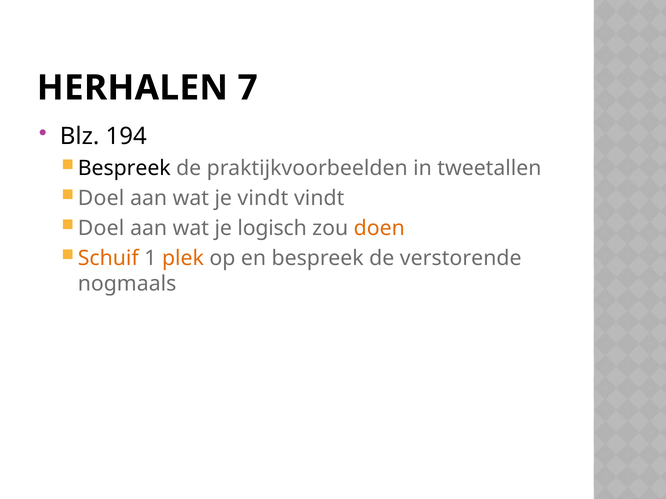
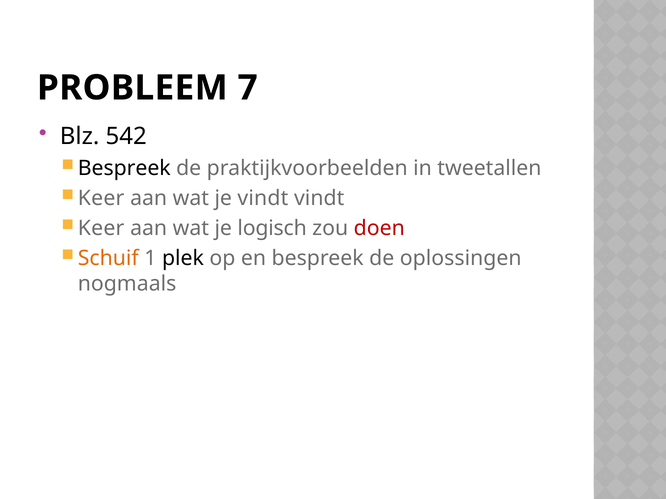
HERHALEN: HERHALEN -> PROBLEEM (132, 88)
194: 194 -> 542 (126, 137)
Doel: Doel -> Keer (101, 198)
Doel: Doel -> Keer (101, 228)
doen colour: orange -> red (379, 228)
plek colour: orange -> black (183, 259)
verstorende: verstorende -> oplossingen (461, 259)
